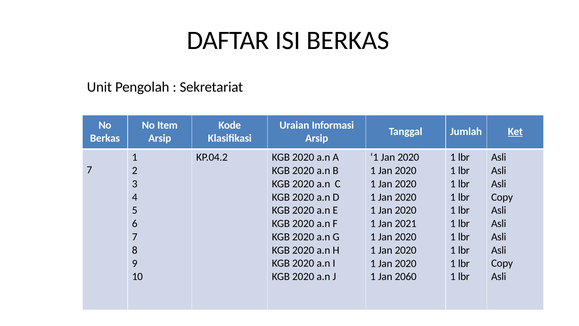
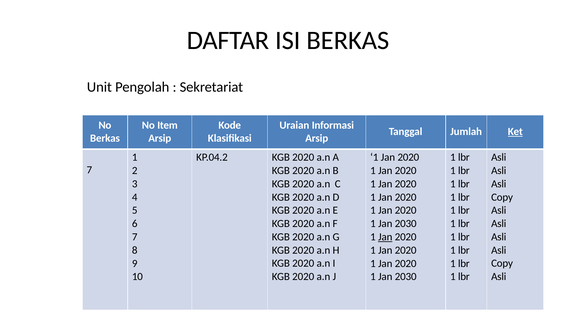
2021: 2021 -> 2030 (406, 223)
Jan underline: none -> present (385, 237)
2060: 2060 -> 2030 (406, 276)
